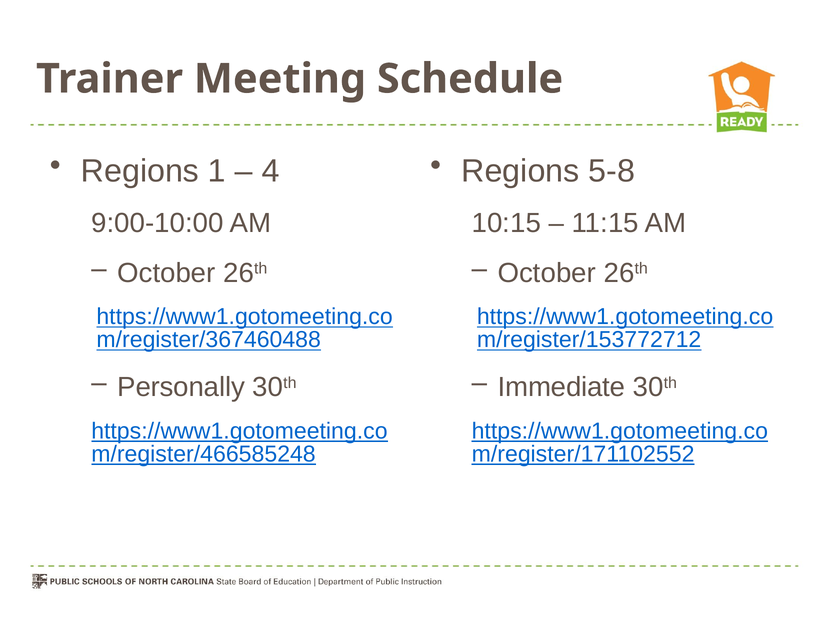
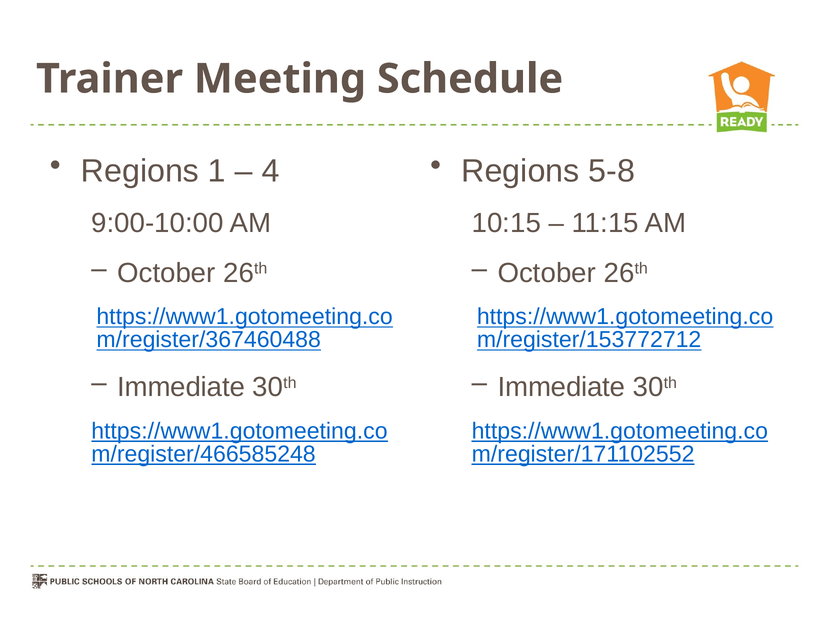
Personally: Personally -> Immediate (181, 387)
